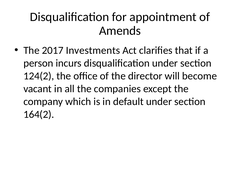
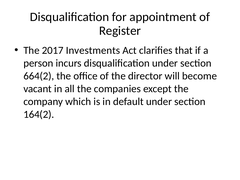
Amends: Amends -> Register (120, 31)
124(2: 124(2 -> 664(2 (39, 76)
